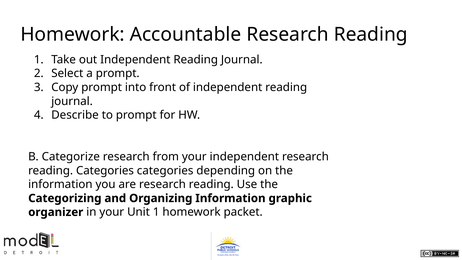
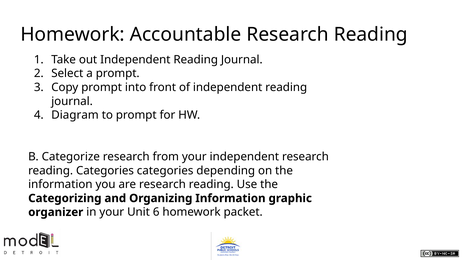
Describe: Describe -> Diagram (75, 115)
Unit 1: 1 -> 6 (156, 212)
